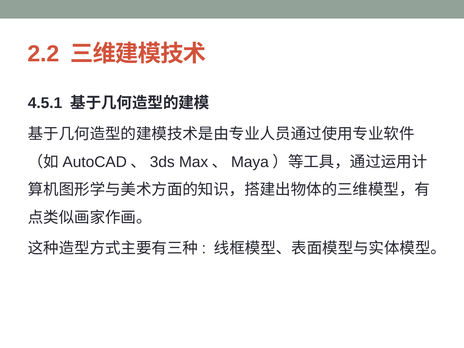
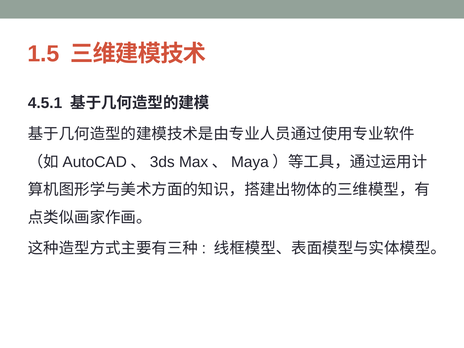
2.2: 2.2 -> 1.5 (43, 54)
